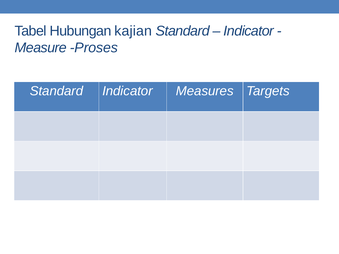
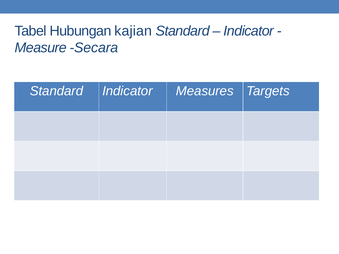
Proses: Proses -> Secara (94, 48)
